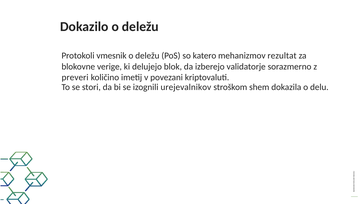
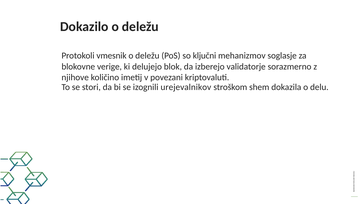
katero: katero -> ključni (205, 56)
rezultat: rezultat -> soglasje (282, 56)
preveri: preveri -> njihove (75, 78)
